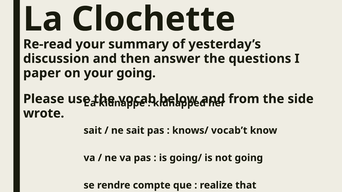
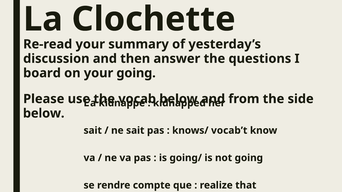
paper: paper -> board (42, 73)
wrote: wrote -> below (44, 114)
